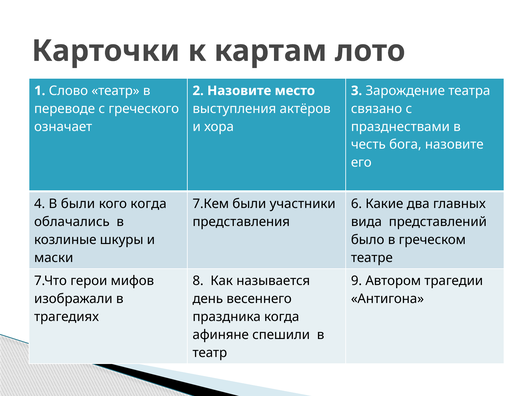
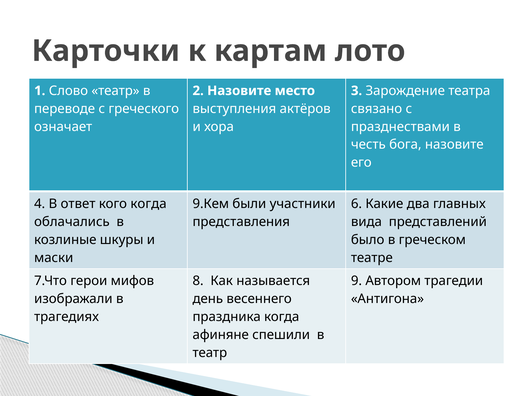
В были: были -> ответ (78, 204)
7.Кем: 7.Кем -> 9.Кем (211, 204)
